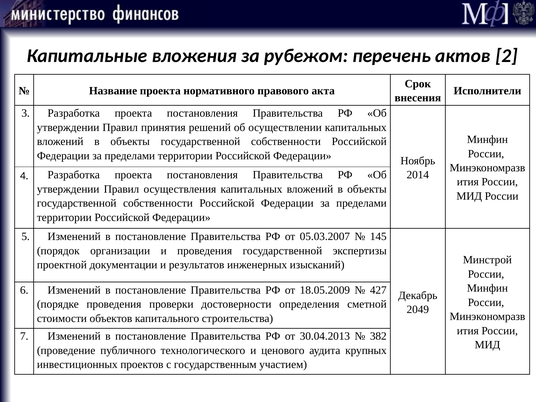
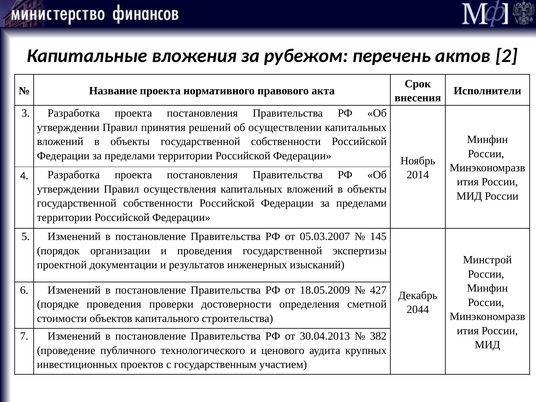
2049: 2049 -> 2044 (418, 310)
